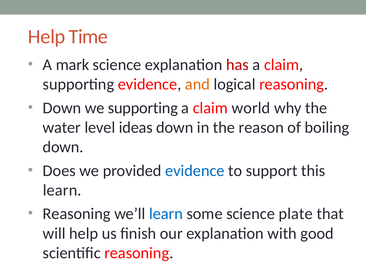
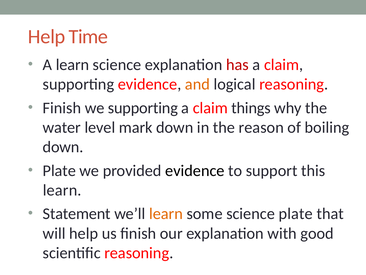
A mark: mark -> learn (72, 65)
Down: Down -> Finish (62, 108)
world: world -> things (251, 108)
ideas: ideas -> mark (136, 127)
Does: Does -> Plate (59, 170)
evidence colour: blue -> black (195, 170)
Reasoning: Reasoning -> Statement (77, 213)
learn colour: blue -> orange (166, 213)
